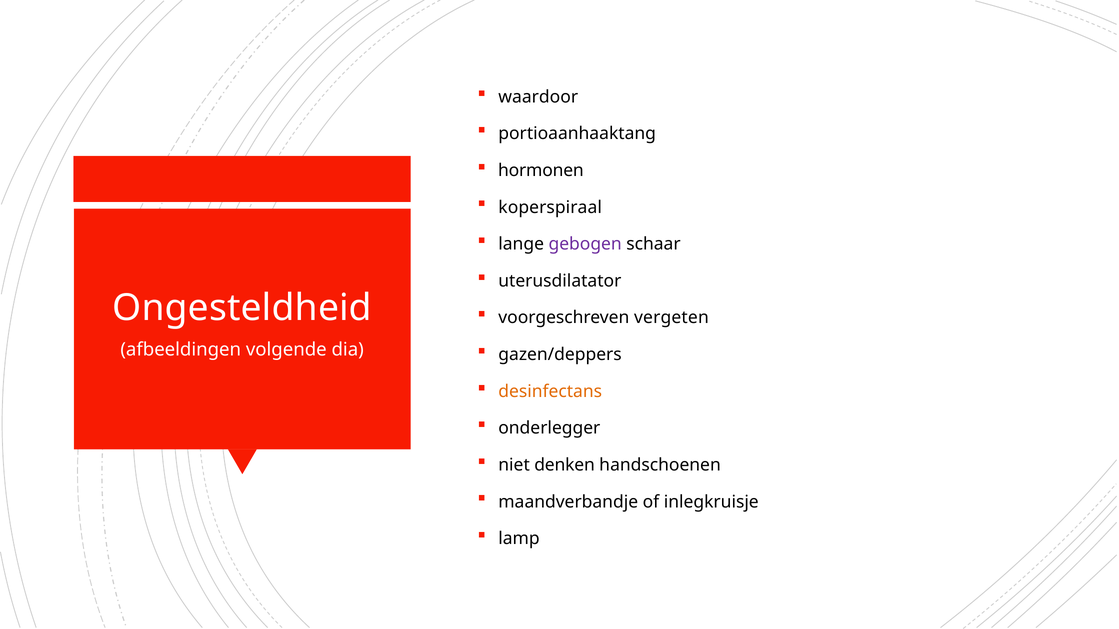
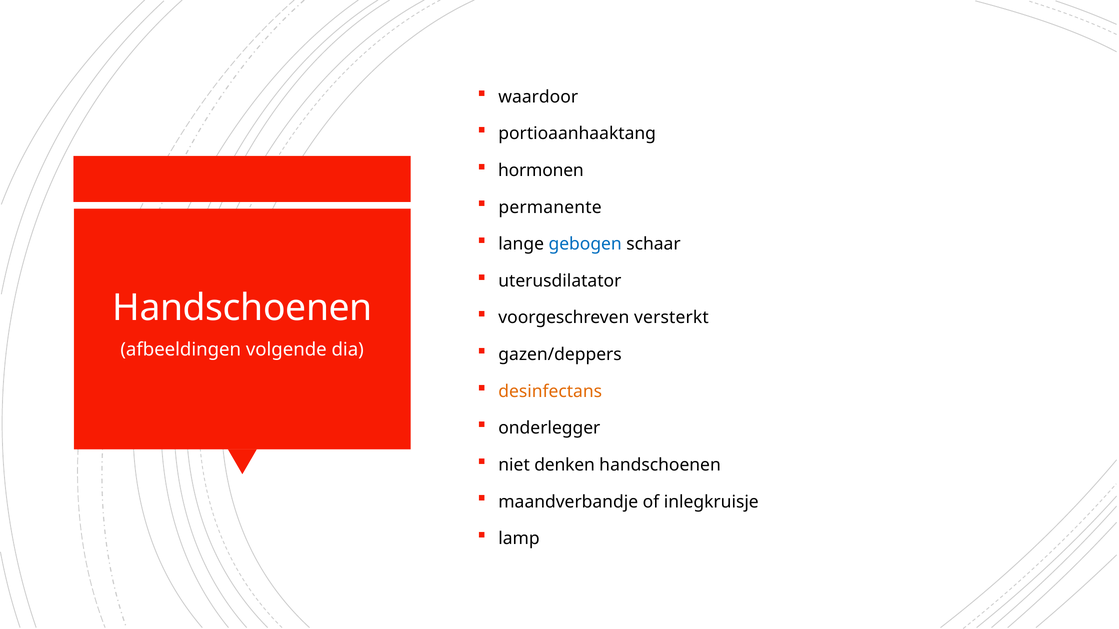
koperspiraal: koperspiraal -> permanente (550, 207)
gebogen colour: purple -> blue (585, 244)
Ongesteldheid: Ongesteldheid -> Handschoenen (242, 308)
vergeten: vergeten -> versterkt (671, 318)
